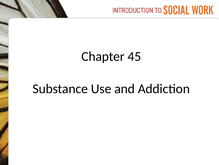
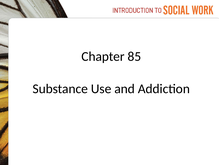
45: 45 -> 85 (134, 56)
